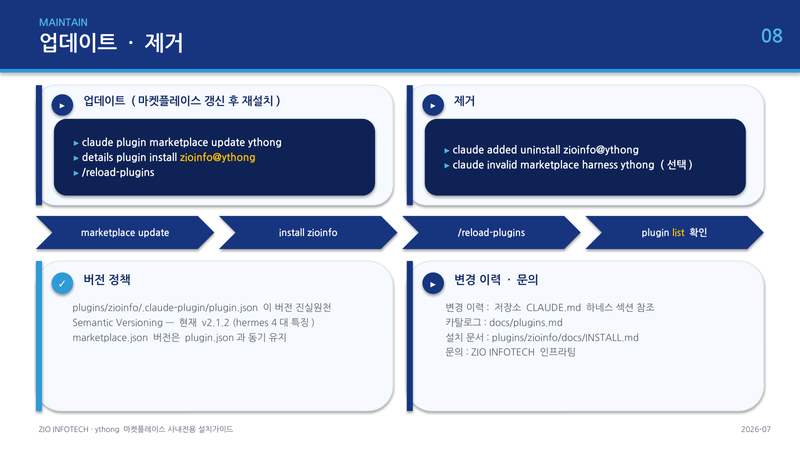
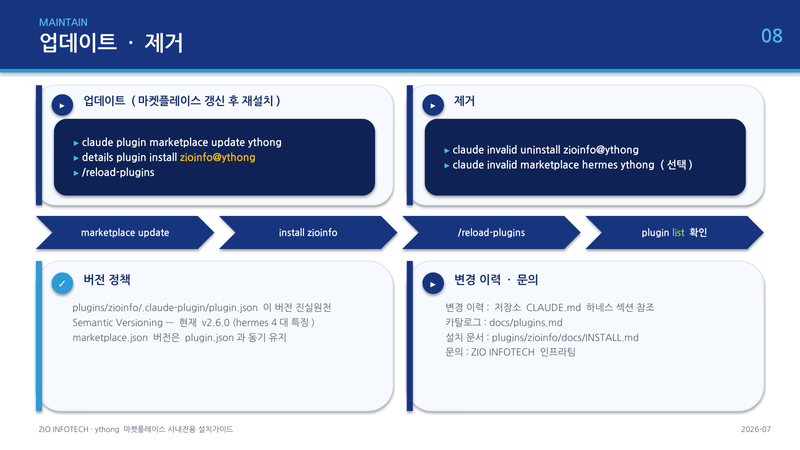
added: added -> invalid (502, 150)
marketplace harness: harness -> hermes (600, 165)
list colour: yellow -> light green (678, 233)
v2.1.2: v2.1.2 -> v2.6.0 (216, 323)
